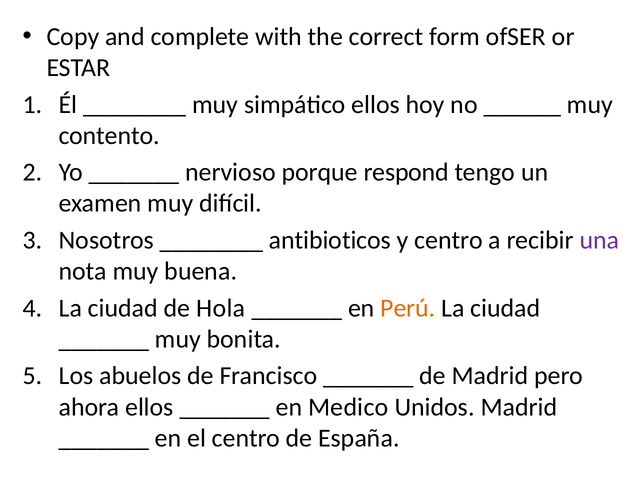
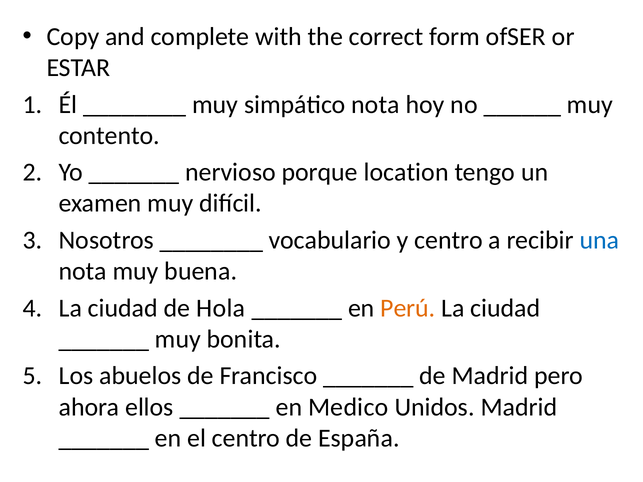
simpático ellos: ellos -> nota (376, 105)
respond: respond -> location (406, 172)
antibioticos: antibioticos -> vocabulario (330, 240)
una colour: purple -> blue (599, 240)
